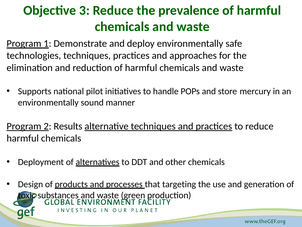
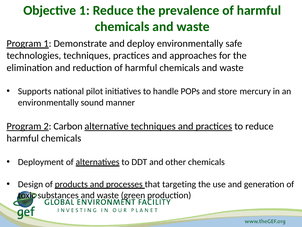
Objective 3: 3 -> 1 (84, 10)
Results: Results -> Carbon (68, 126)
